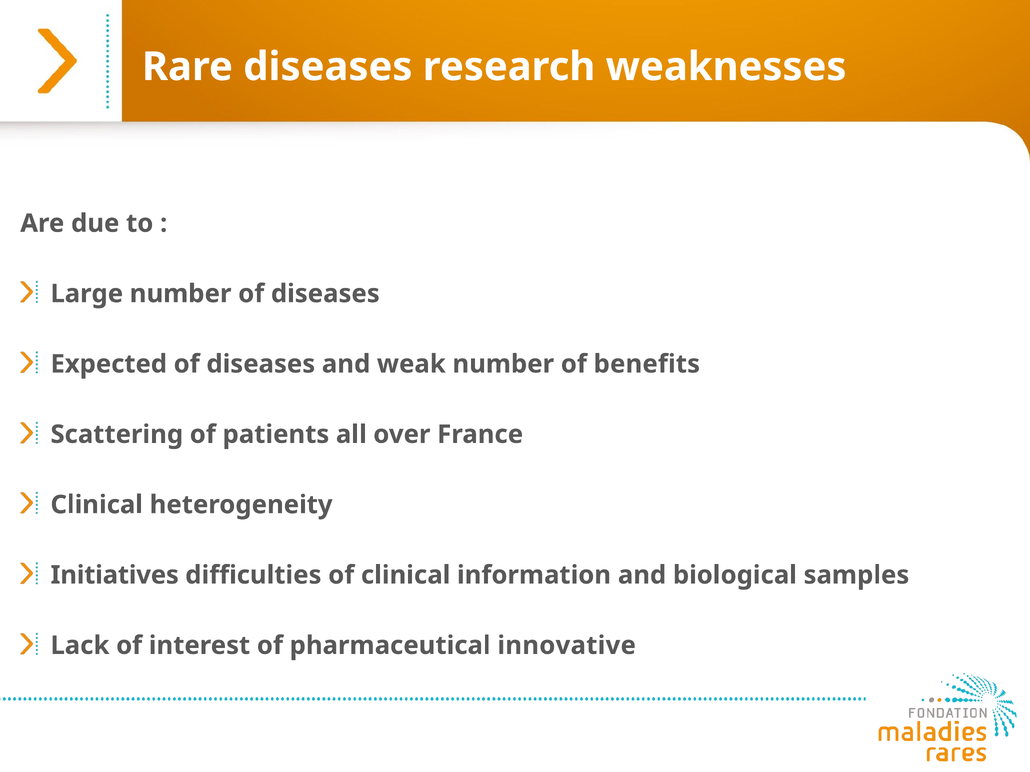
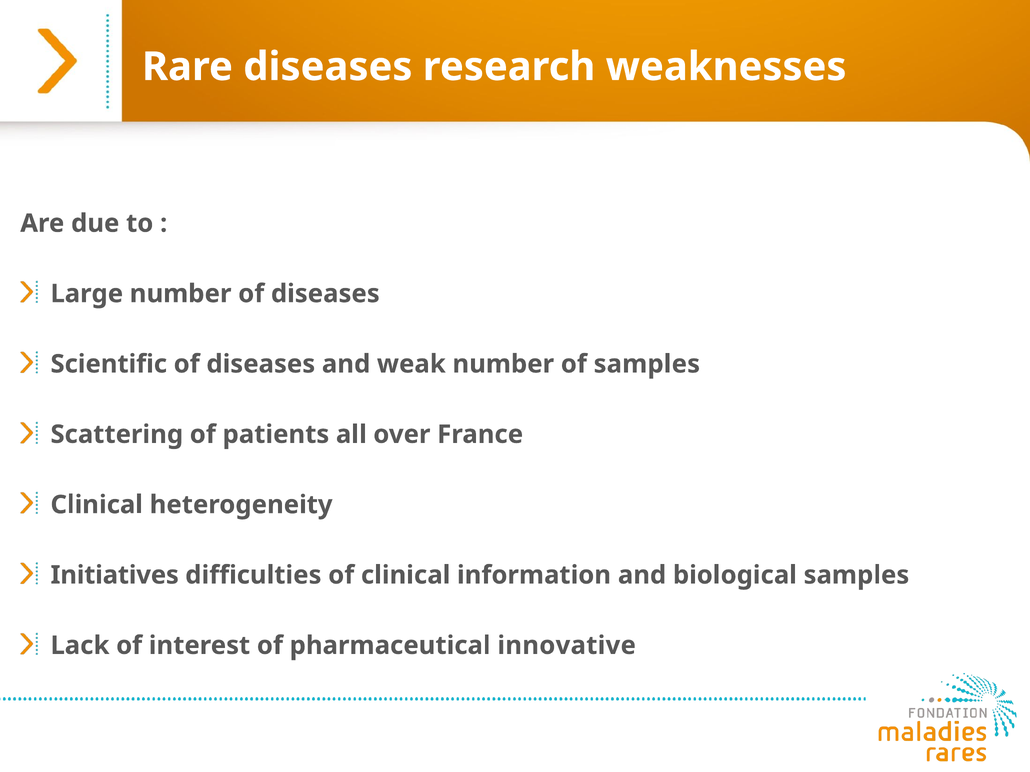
Expected: Expected -> Scientific (109, 364)
of benefits: benefits -> samples (647, 364)
